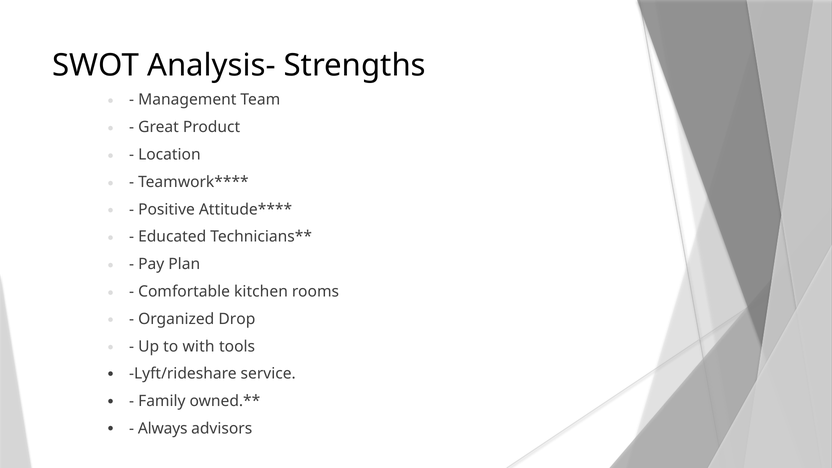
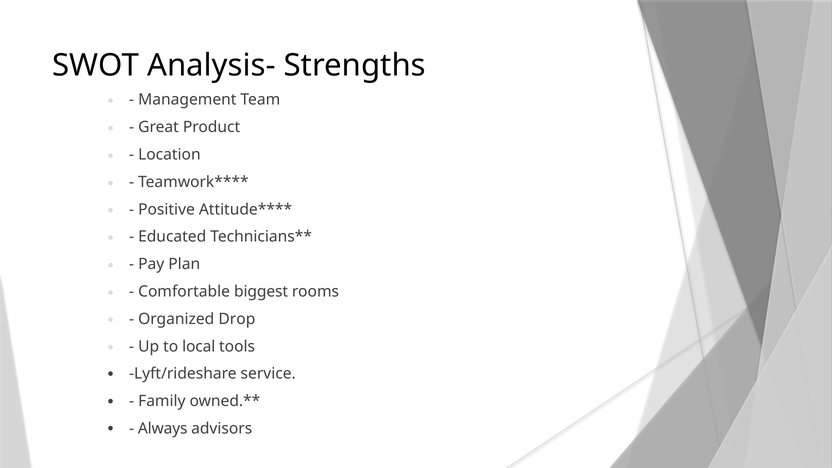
kitchen: kitchen -> biggest (261, 292)
with: with -> local (199, 346)
